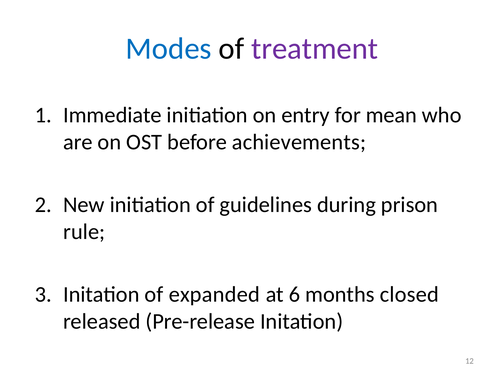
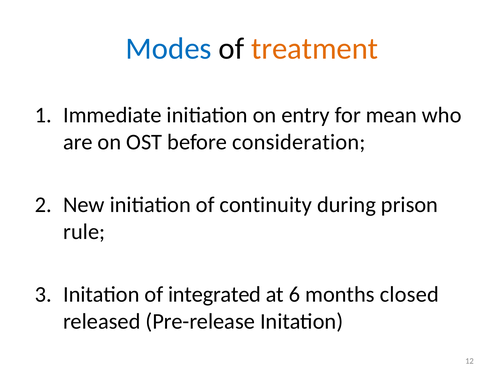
treatment colour: purple -> orange (315, 49)
achievements: achievements -> consideration (299, 142)
guidelines: guidelines -> continuity (266, 205)
expanded: expanded -> integrated (215, 294)
